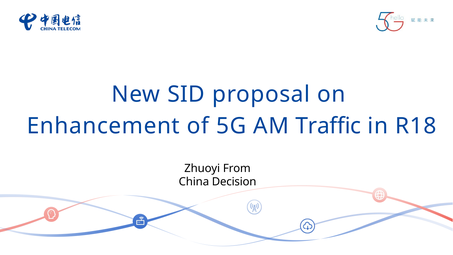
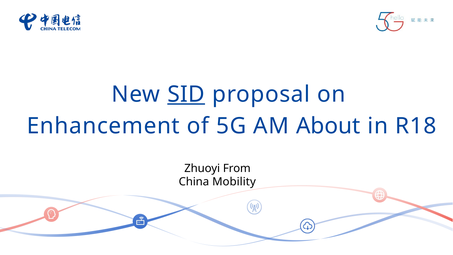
SID underline: none -> present (186, 94)
Traffic: Traffic -> About (328, 126)
Decision: Decision -> Mobility (234, 182)
